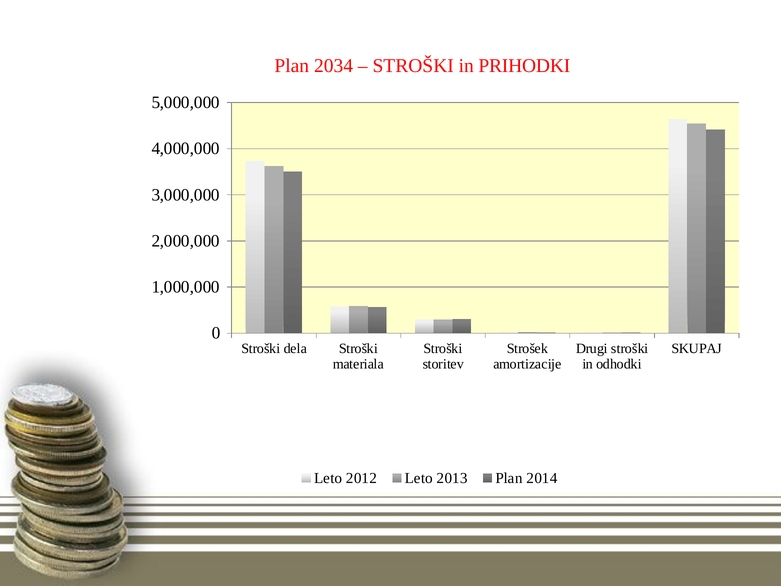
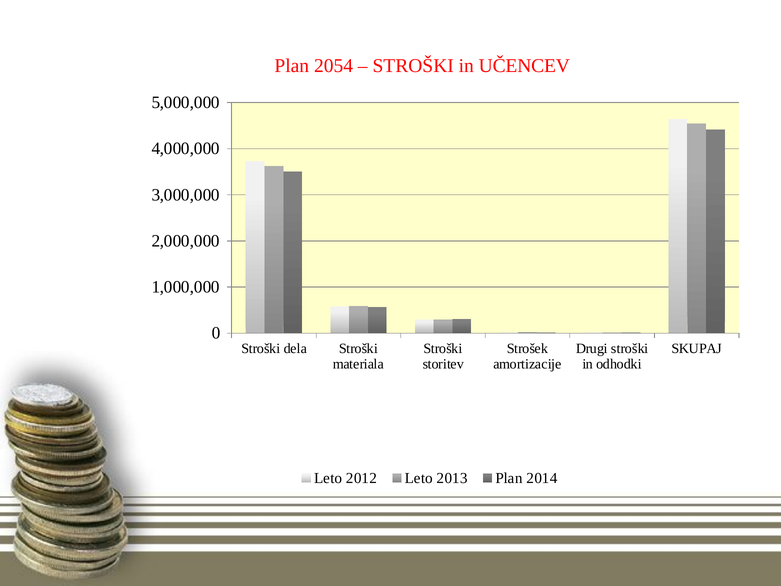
2034: 2034 -> 2054 (334, 66)
PRIHODKI: PRIHODKI -> UČENCEV (524, 66)
